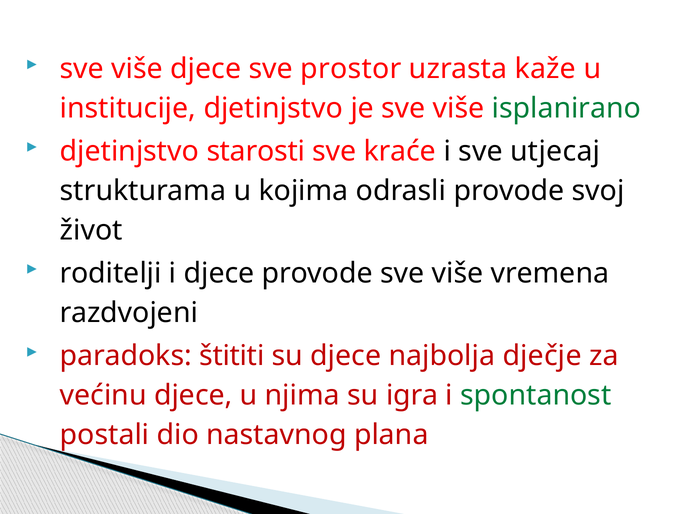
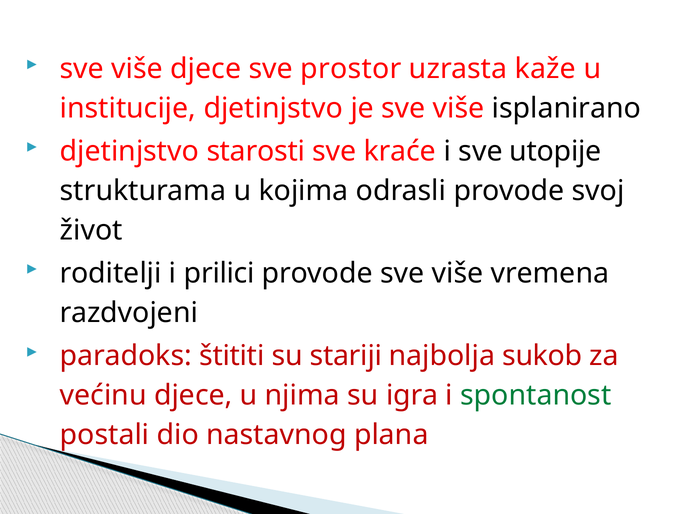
isplanirano colour: green -> black (566, 108)
utjecaj: utjecaj -> utopije (555, 151)
i djece: djece -> prilici (219, 273)
su djece: djece -> stariji (346, 356)
dječje: dječje -> sukob (542, 356)
